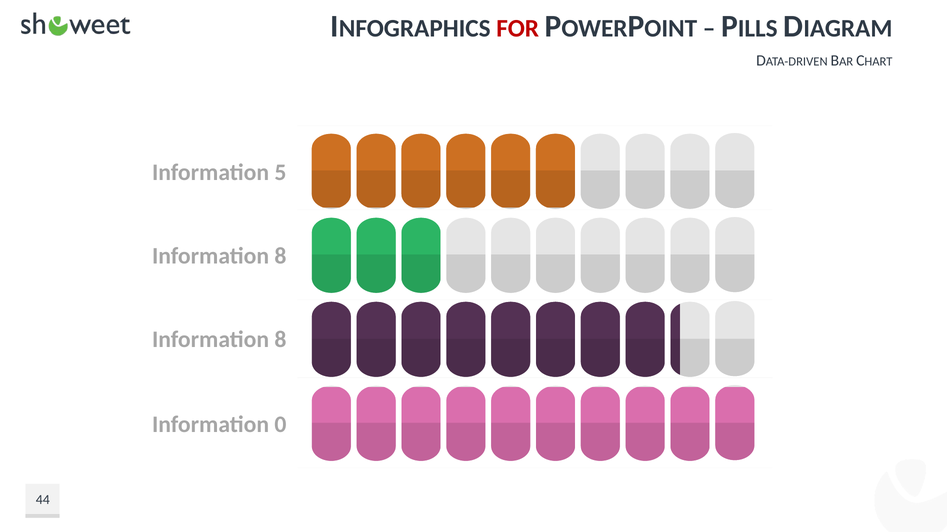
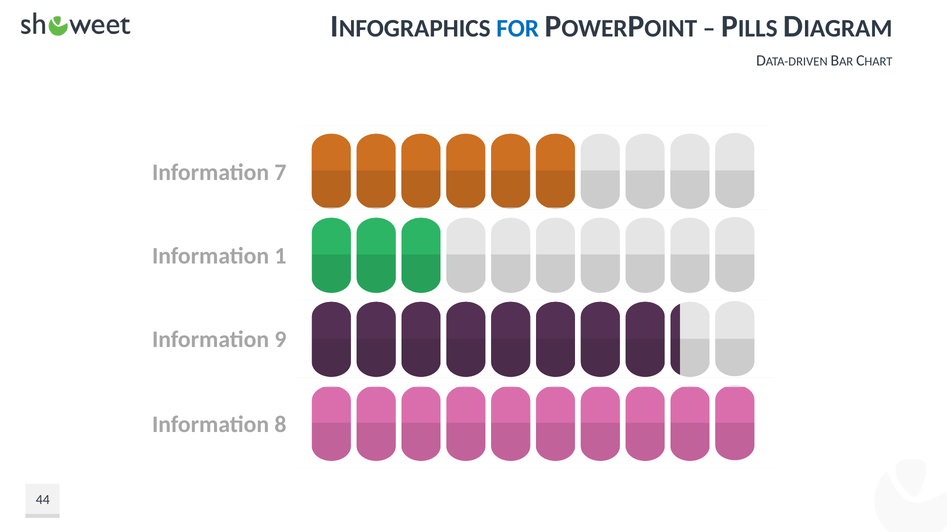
FOR colour: red -> blue (518, 29)
5: 5 -> 7 (280, 172)
8: 8 -> 1 (280, 256)
8: 8 -> 9 (280, 340)
0: 0 -> 8 (280, 425)
